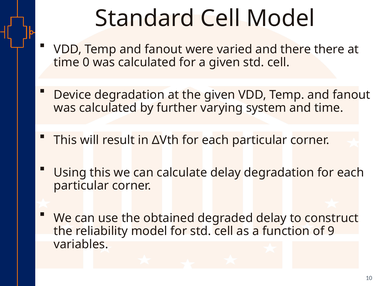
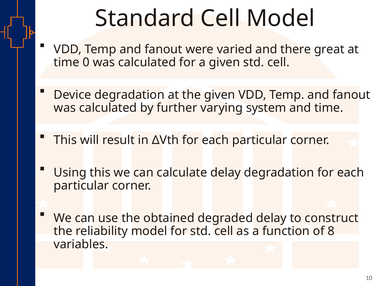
there there: there -> great (329, 49)
9: 9 -> 8 (331, 231)
